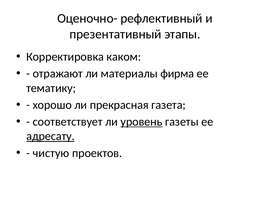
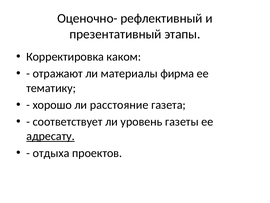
прекрасная: прекрасная -> расстояние (119, 105)
уровень underline: present -> none (141, 121)
чистую: чистую -> отдыха (51, 153)
